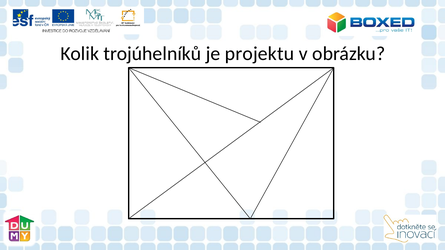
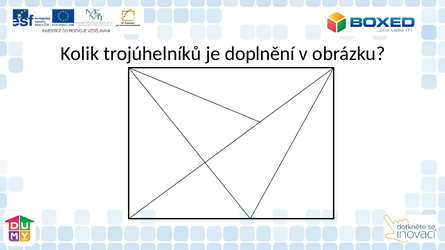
projektu: projektu -> doplnění (260, 54)
